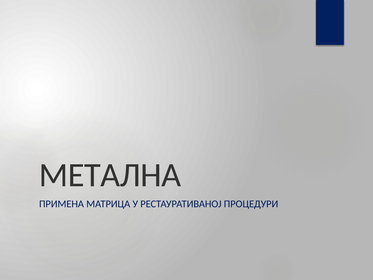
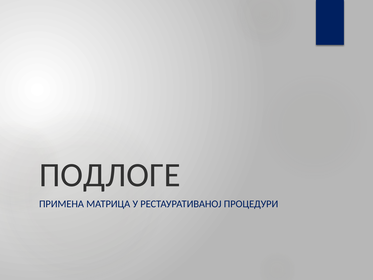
МЕТАЛНА: МЕТАЛНА -> ПОДЛОГЕ (110, 175)
